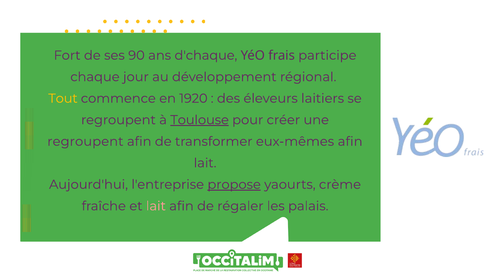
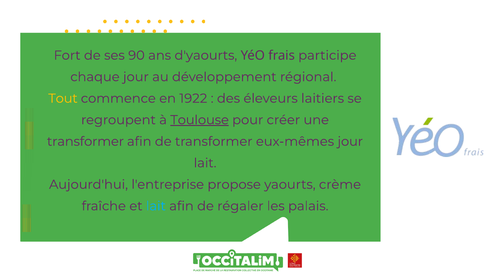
d'chaque: d'chaque -> d'yaourts (206, 55)
1920: 1920 -> 1922 (193, 99)
regroupent: regroupent -> transformer (85, 142)
eux-mêmes afin: afin -> jour (350, 142)
propose underline: present -> none (234, 185)
lait colour: pink -> light blue (156, 206)
